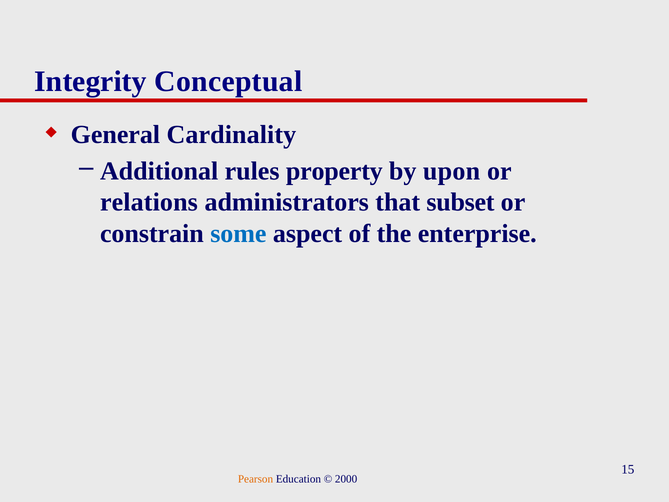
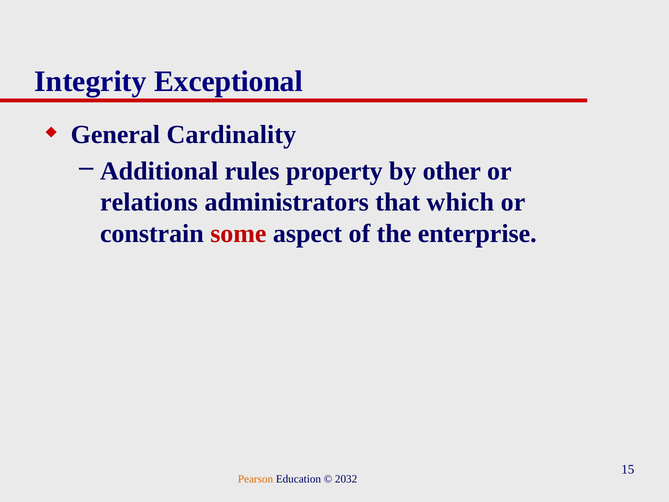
Conceptual: Conceptual -> Exceptional (229, 81)
upon: upon -> other (452, 171)
subset: subset -> which (460, 202)
some colour: blue -> red (238, 234)
2000: 2000 -> 2032 (346, 479)
